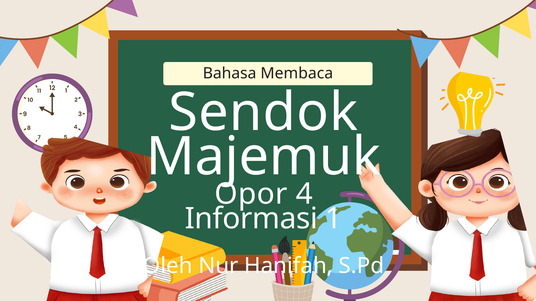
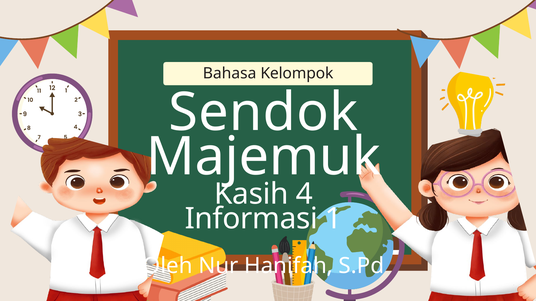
Membaca: Membaca -> Kelompok (297, 73)
Opor: Opor -> Kasih (251, 194)
